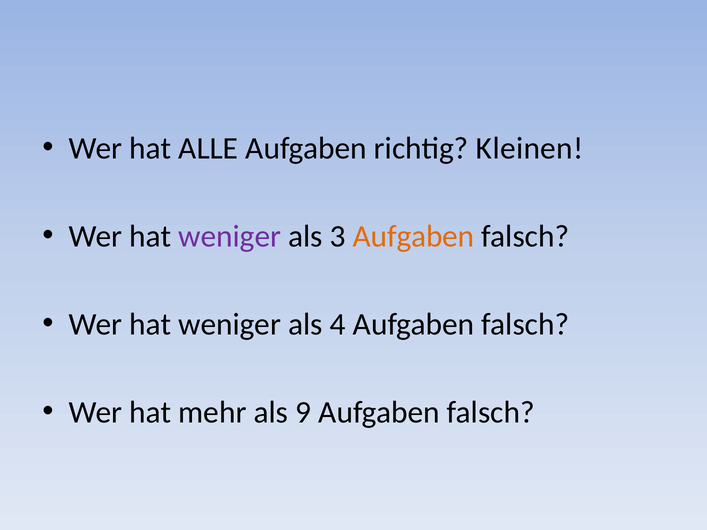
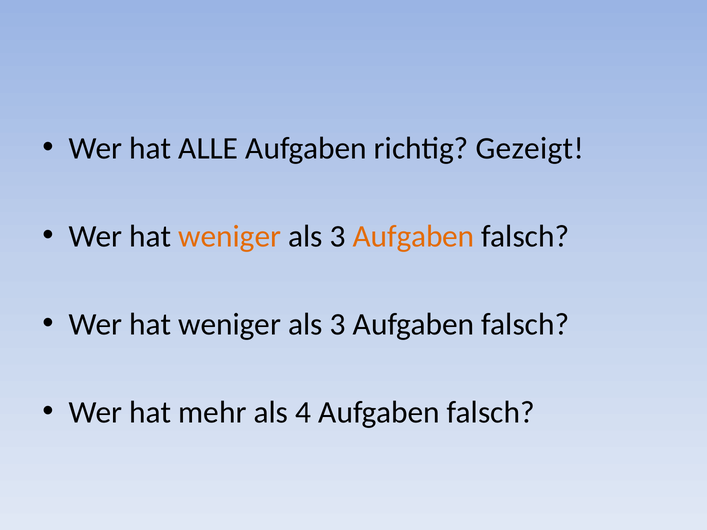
Kleinen: Kleinen -> Gezeigt (530, 148)
weniger colour: purple -> orange (230, 236)
4: 4 -> 3 (338, 324)
9: 9 -> 4 (303, 412)
